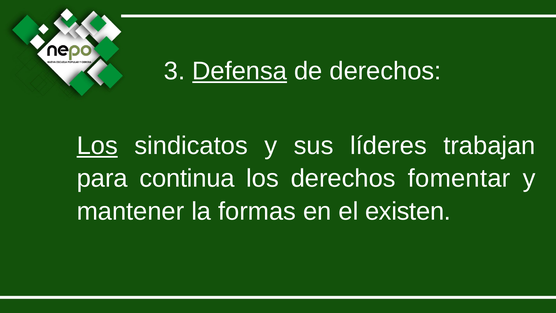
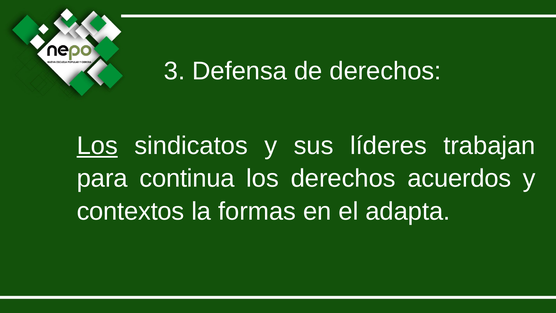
Defensa underline: present -> none (240, 71)
fomentar: fomentar -> acuerdos (459, 178)
mantener: mantener -> contextos (131, 211)
existen: existen -> adapta (408, 211)
